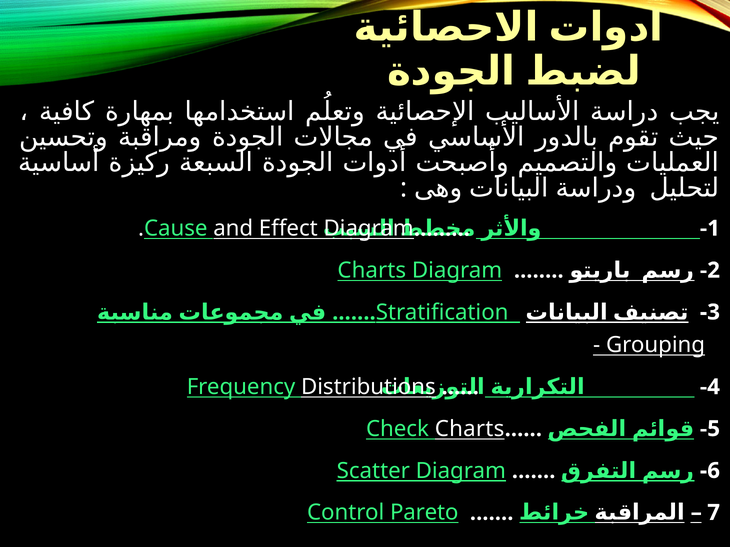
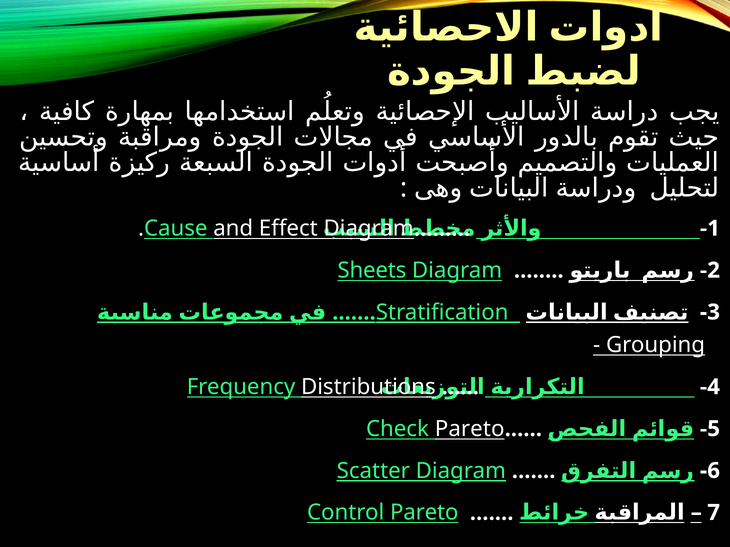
Charts: Charts -> Sheets (372, 271)
Charts: Charts -> Pareto (470, 429)
